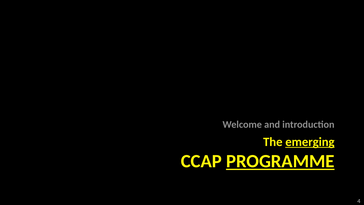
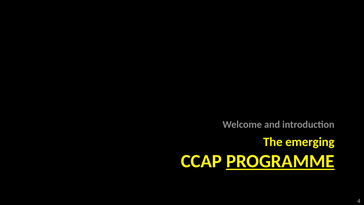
emerging underline: present -> none (310, 142)
